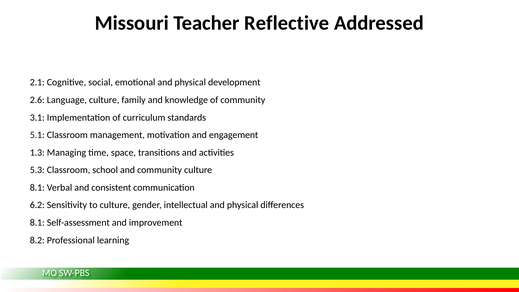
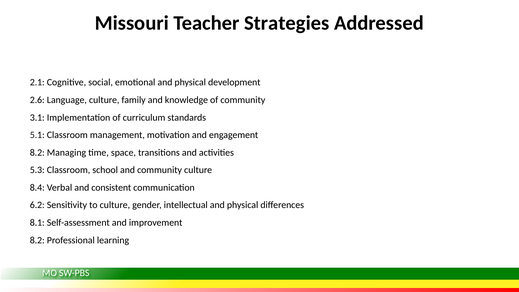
Reflective: Reflective -> Strategies (287, 23)
1.3: 1.3 -> 8.2 (37, 152)
8.1: 8.1 -> 8.4 (37, 188)
